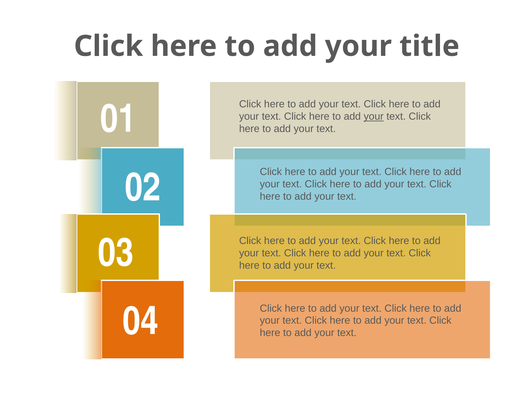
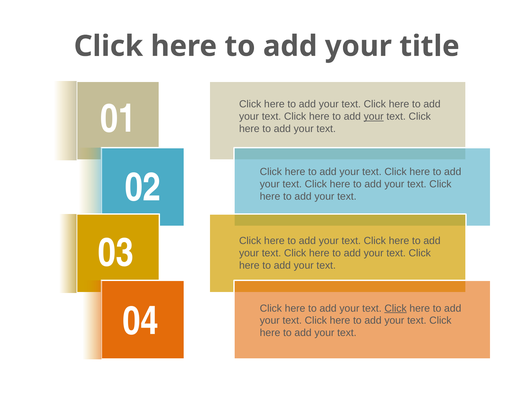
Click underline: none -> present (396, 308)
